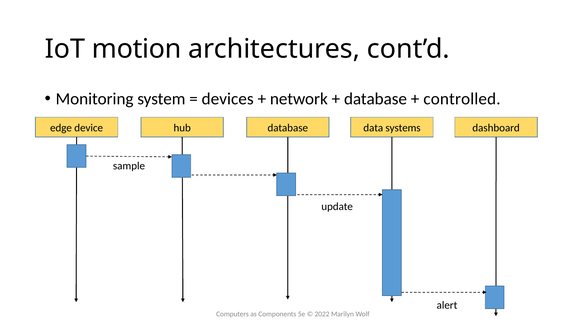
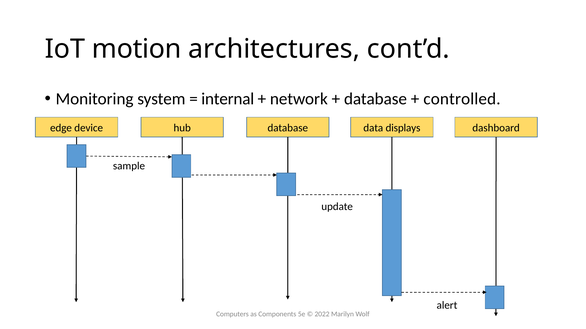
devices: devices -> internal (228, 99)
systems: systems -> displays (403, 128)
